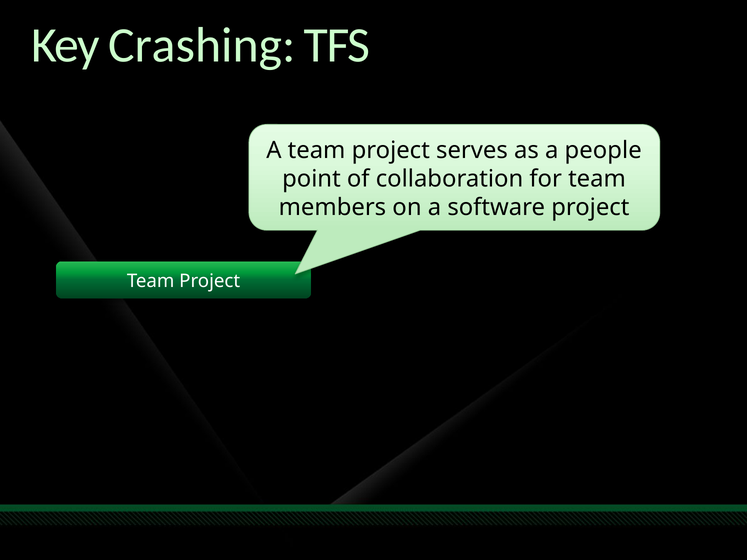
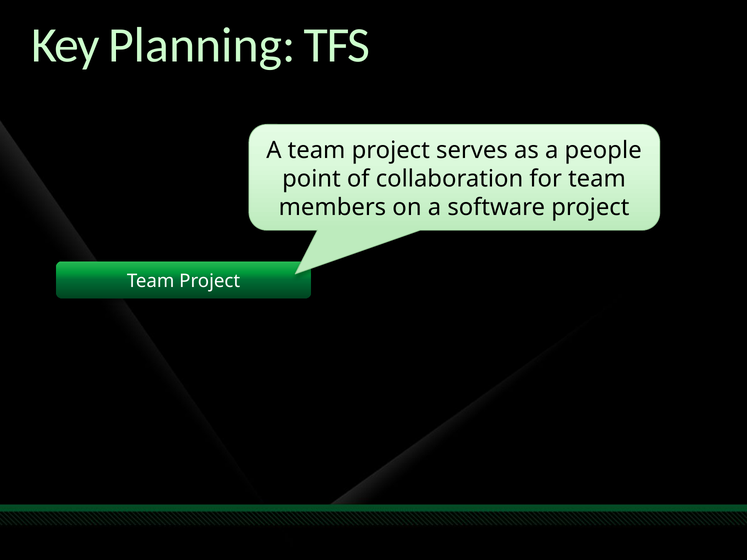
Crashing: Crashing -> Planning (202, 45)
